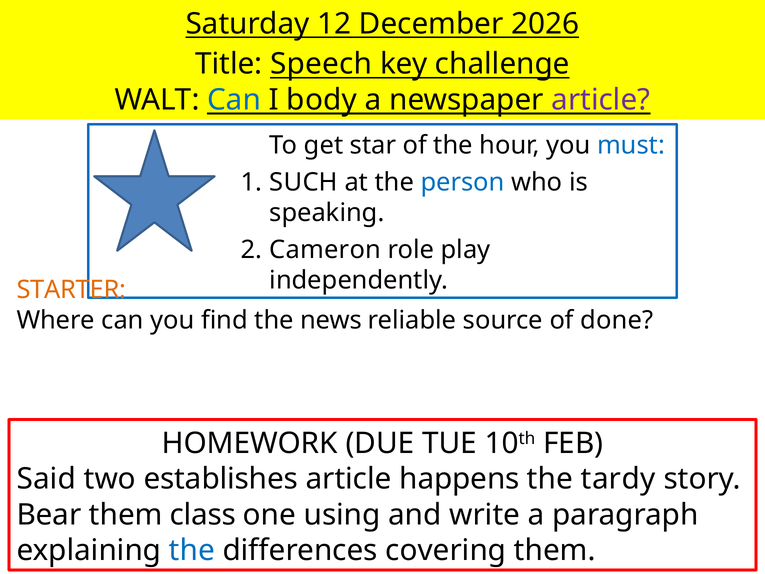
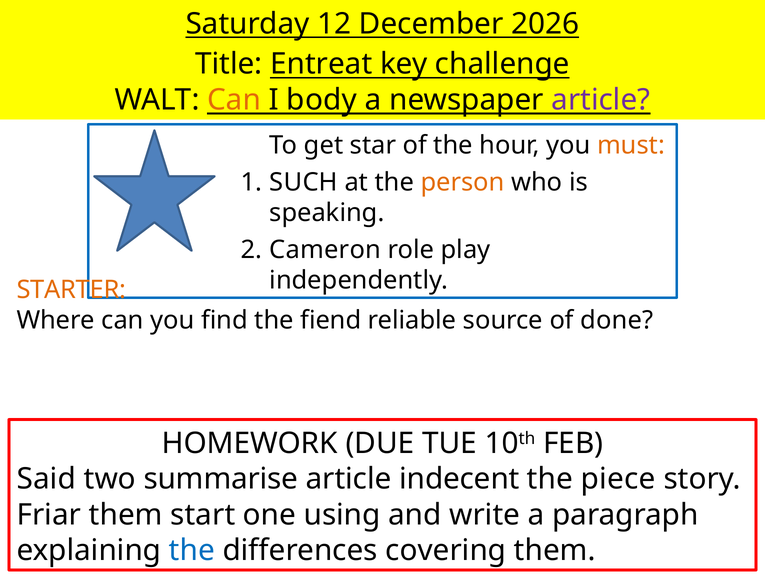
Speech: Speech -> Entreat (321, 64)
Can colour: blue -> orange (234, 100)
must colour: blue -> orange (631, 145)
person colour: blue -> orange (463, 182)
news: news -> fiend (331, 320)
establishes: establishes -> summarise (221, 479)
happens: happens -> indecent (459, 479)
tardy: tardy -> piece (618, 479)
Bear: Bear -> Friar (49, 515)
class: class -> start (203, 515)
